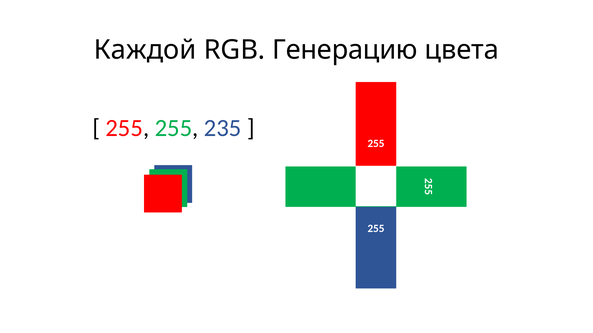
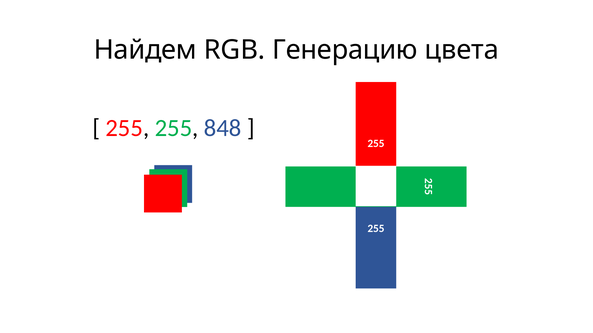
Каждой: Каждой -> Найдем (145, 50)
235: 235 -> 848 (223, 128)
